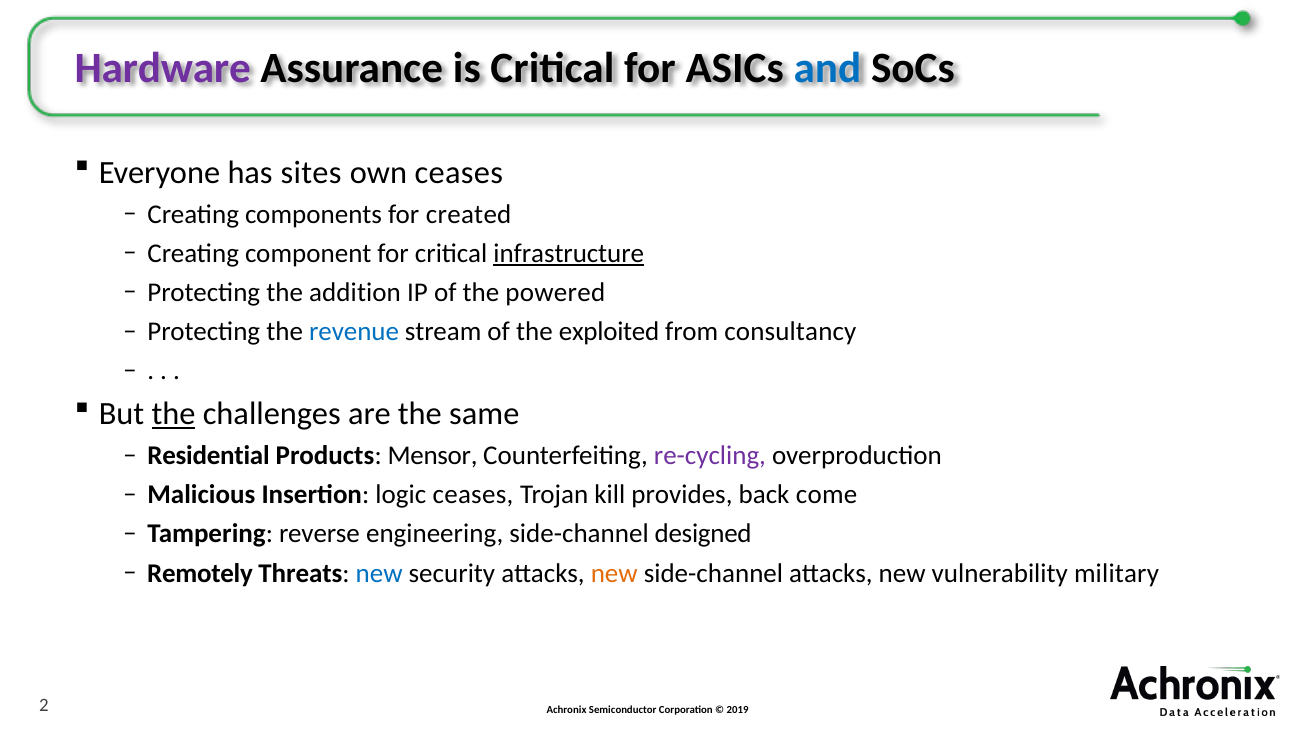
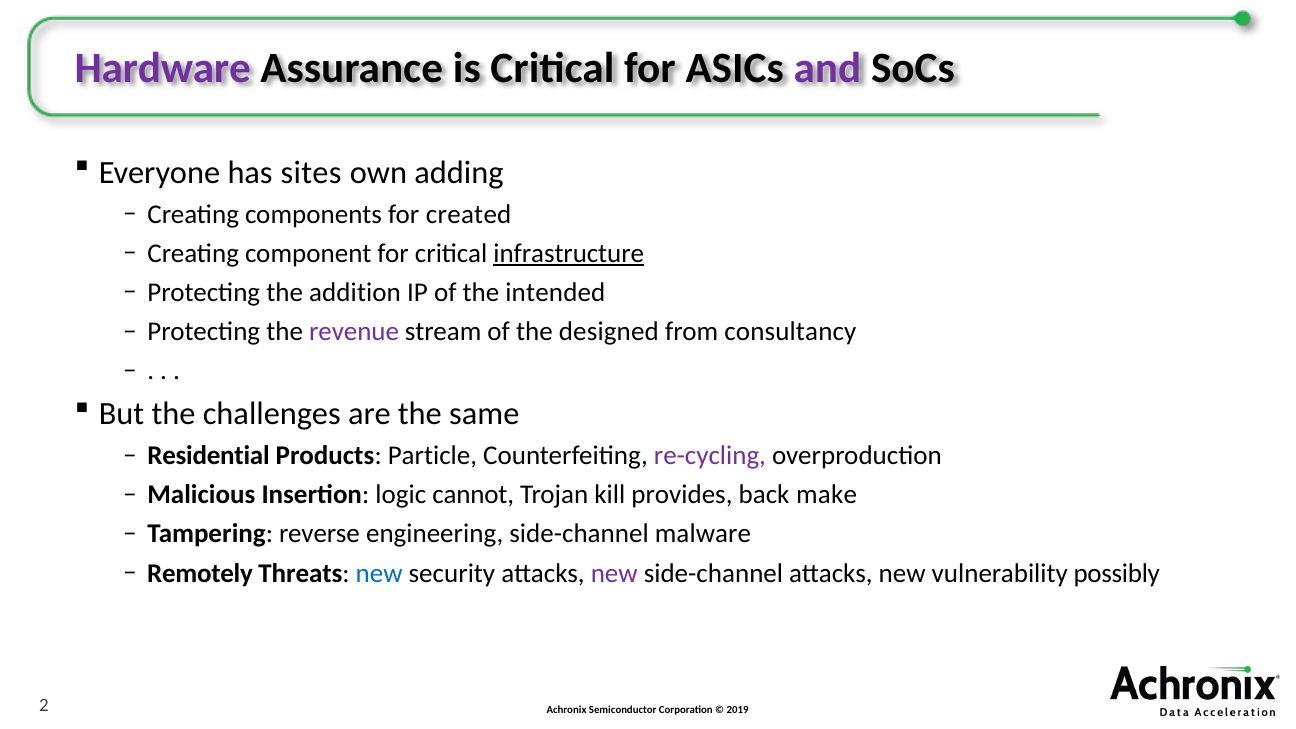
and colour: blue -> purple (827, 68)
own ceases: ceases -> adding (459, 172)
powered: powered -> intended (555, 293)
revenue colour: blue -> purple (354, 332)
exploited: exploited -> designed (609, 332)
the underline: present -> none (174, 414)
Mensor: Mensor -> Particle (432, 456)
logic ceases: ceases -> cannot (473, 495)
come: come -> make (827, 495)
designed: designed -> malware (703, 534)
new colour: orange -> purple (614, 573)
military: military -> possibly (1117, 573)
